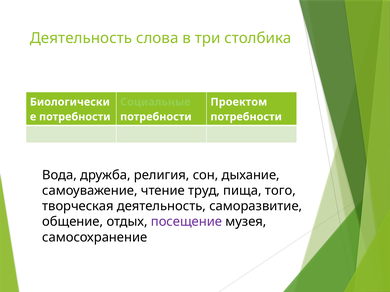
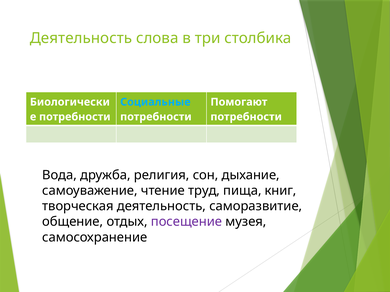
Социальные colour: light green -> light blue (155, 102)
Проектом: Проектом -> Помогают (239, 102)
того: того -> книг (281, 191)
